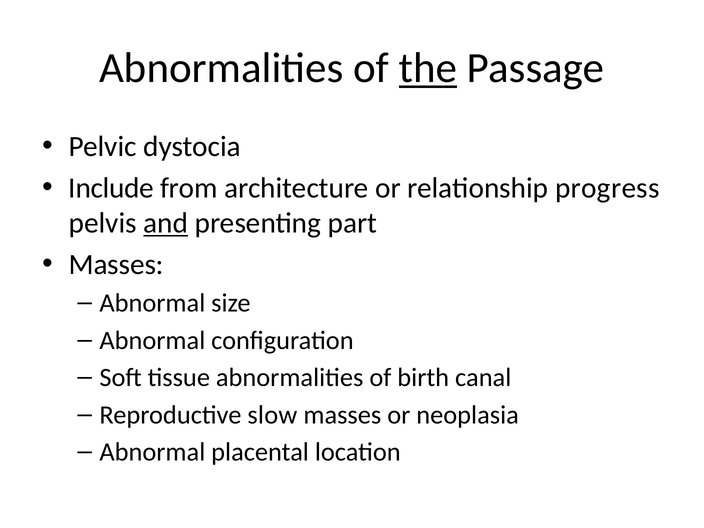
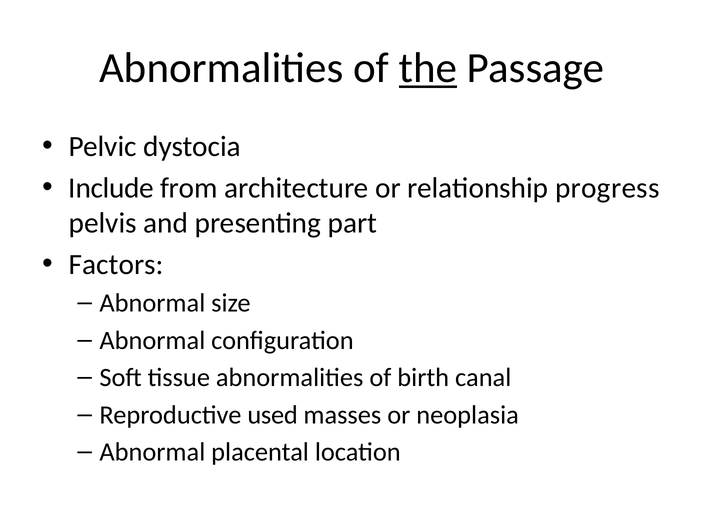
and underline: present -> none (166, 223)
Masses: Masses -> Factors (116, 264)
slow: slow -> used (273, 415)
